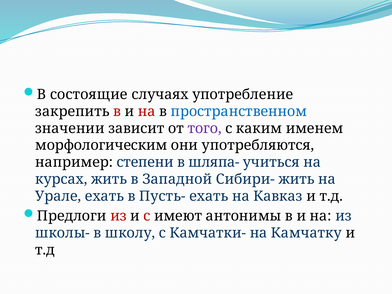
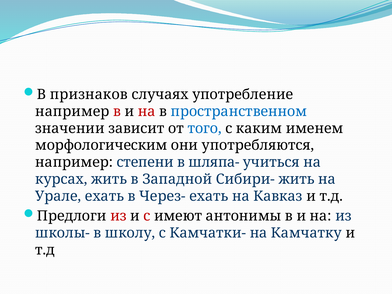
состоящие: состоящие -> признаков (89, 94)
закрепить: закрепить -> например (72, 111)
того colour: purple -> blue (205, 128)
Пусть-: Пусть- -> Через- (162, 196)
